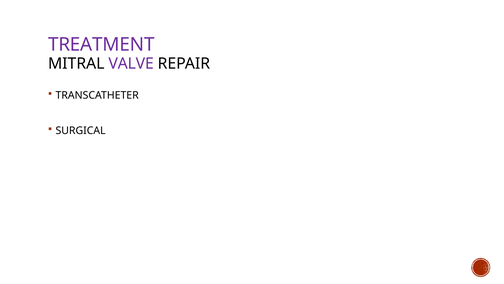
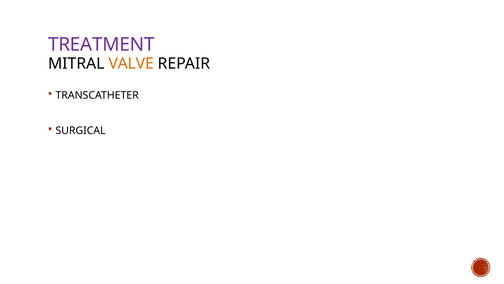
VALVE colour: purple -> orange (131, 63)
